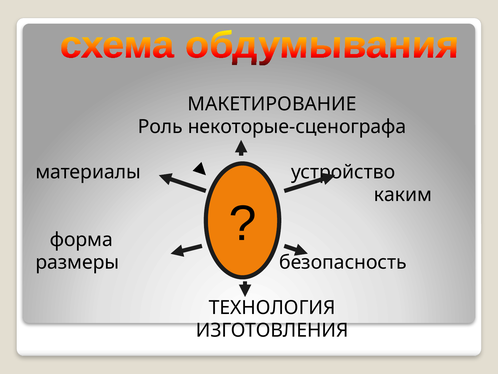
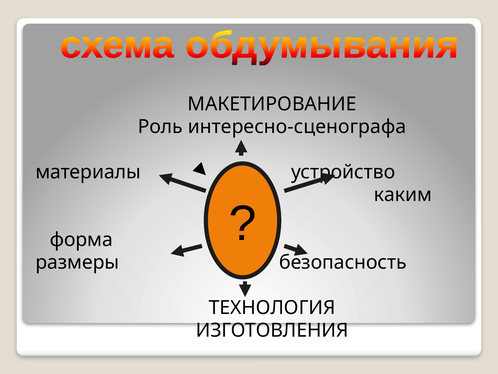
некоторые-сценографа: некоторые-сценографа -> интересно-сценографа (297, 127)
